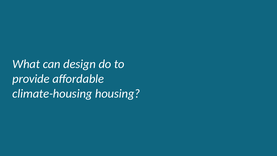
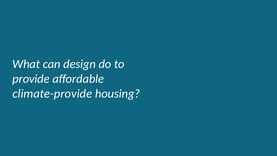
climate-housing: climate-housing -> climate-provide (52, 94)
